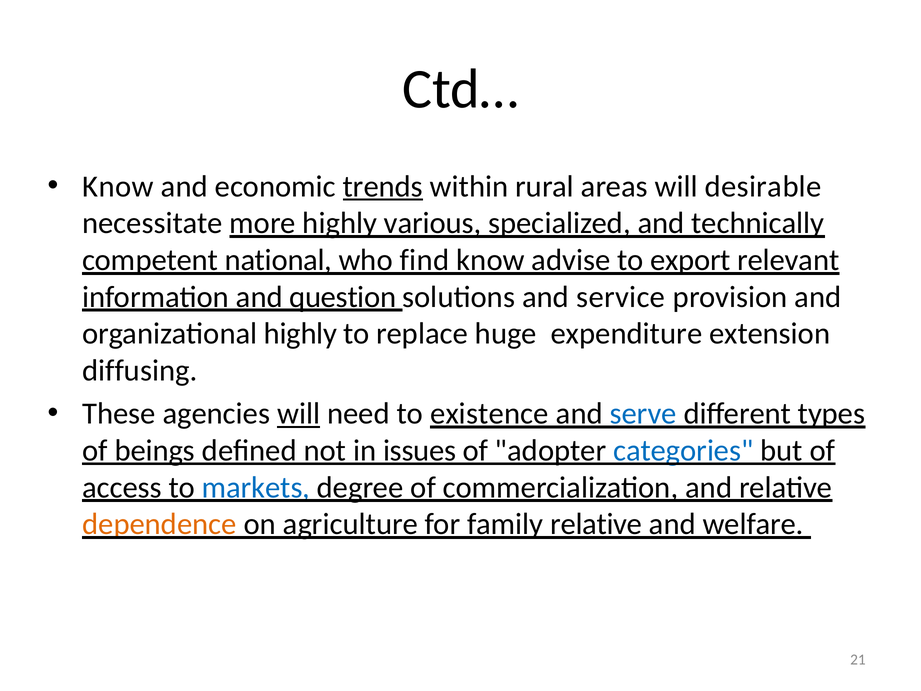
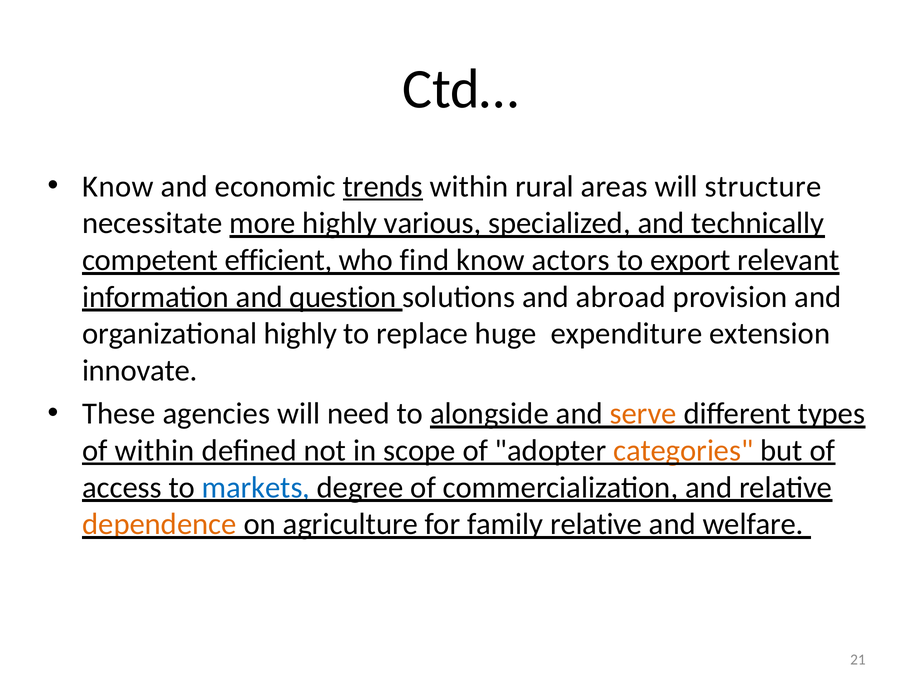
desirable: desirable -> structure (763, 186)
national: national -> efficient (278, 260)
advise: advise -> actors (571, 260)
service: service -> abroad (621, 297)
diffusing: diffusing -> innovate (140, 371)
will underline: present -> none (299, 414)
existence: existence -> alongside (489, 414)
serve colour: blue -> orange (643, 414)
of beings: beings -> within (155, 450)
issues: issues -> scope (419, 450)
categories colour: blue -> orange (683, 450)
